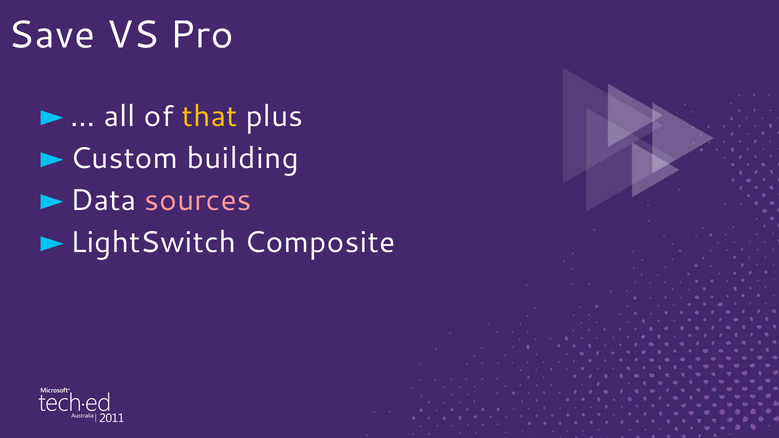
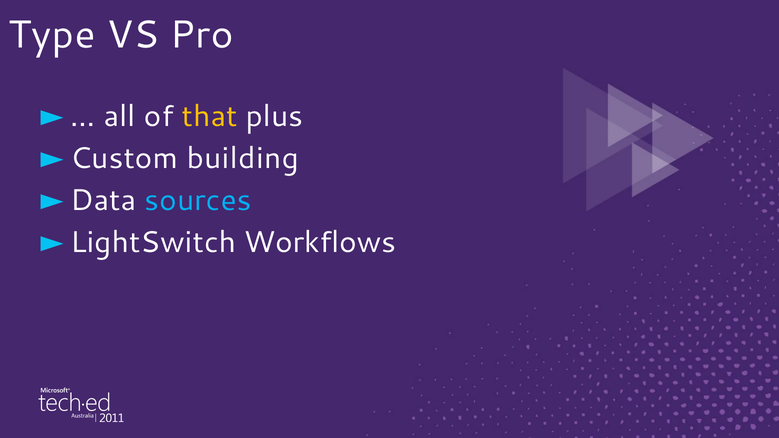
Save: Save -> Type (52, 35)
sources colour: pink -> light blue (198, 201)
Composite: Composite -> Workflows (320, 243)
